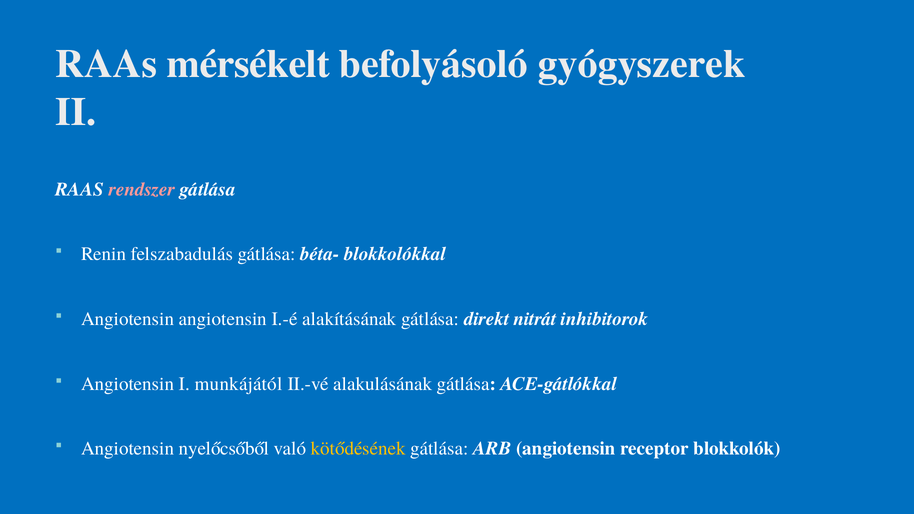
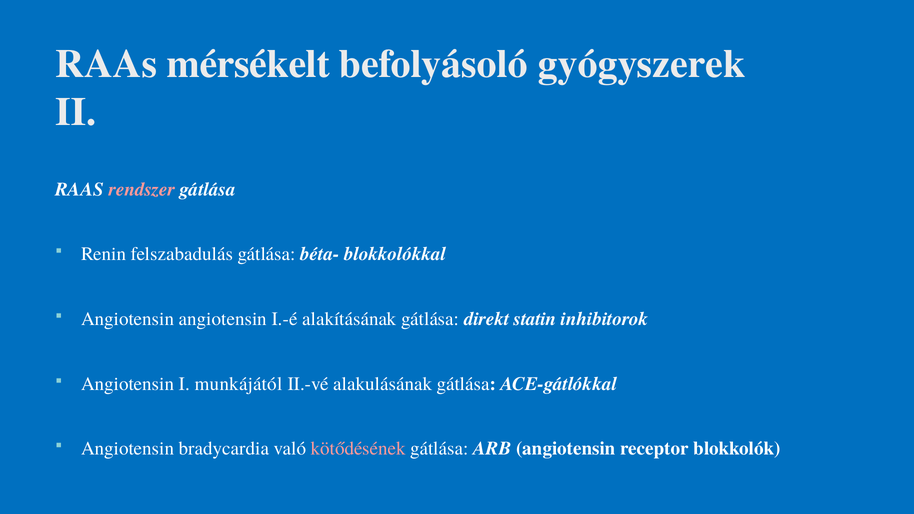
nitrát: nitrát -> statin (535, 319)
nyelőcsőből: nyelőcsőből -> bradycardia (224, 449)
kötődésének colour: yellow -> pink (358, 449)
